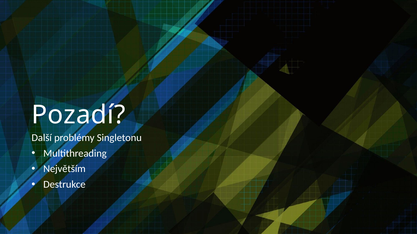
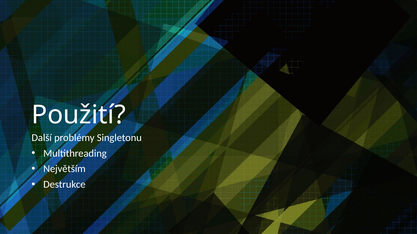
Pozadí: Pozadí -> Použití (79, 115)
